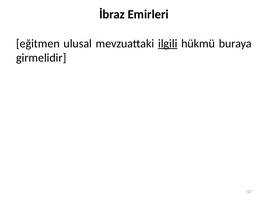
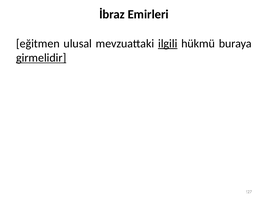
girmelidir underline: none -> present (41, 58)
